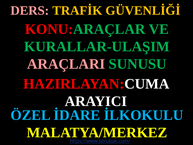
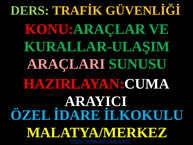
DERS colour: pink -> light green (30, 11)
